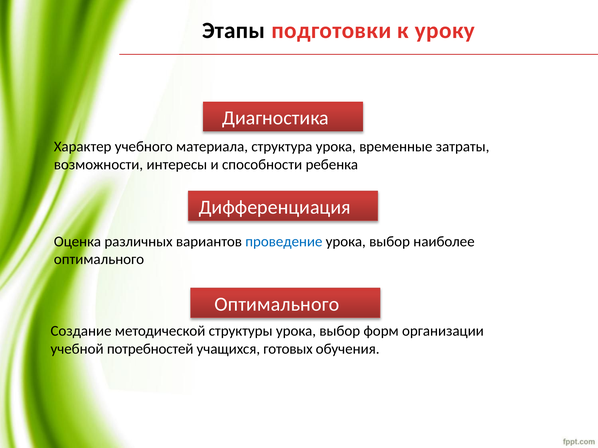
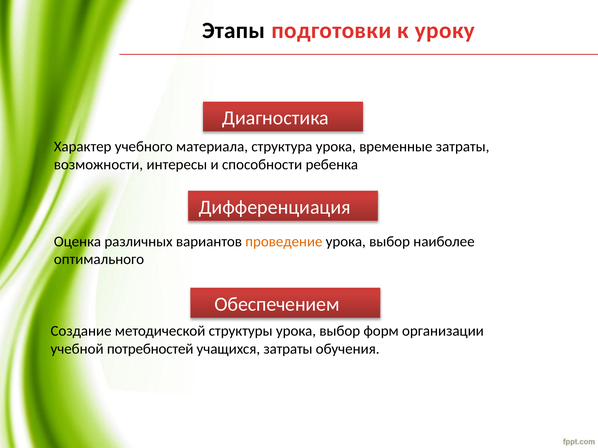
проведение colour: blue -> orange (284, 242)
Оптимального: Оптимального -> Обеспечением (277, 305)
учащихся готовых: готовых -> затраты (288, 349)
